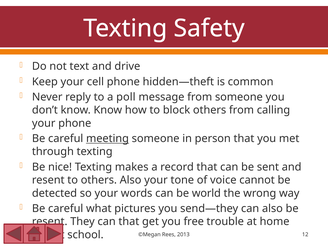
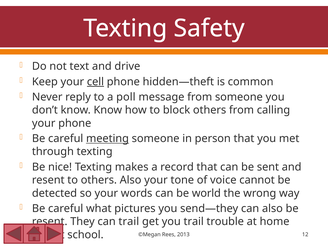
cell underline: none -> present (95, 82)
can that: that -> trail (129, 222)
you free: free -> trail (194, 222)
